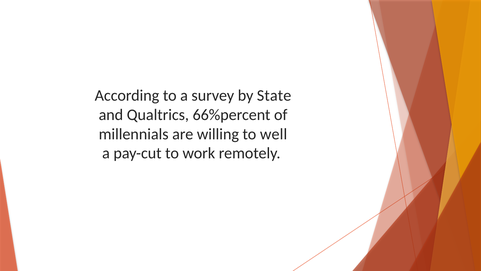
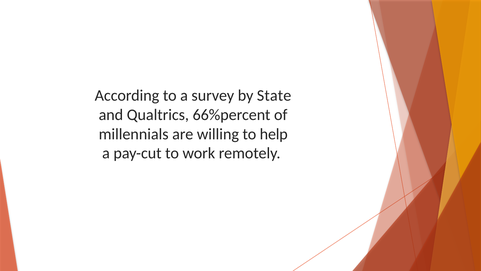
well: well -> help (274, 134)
